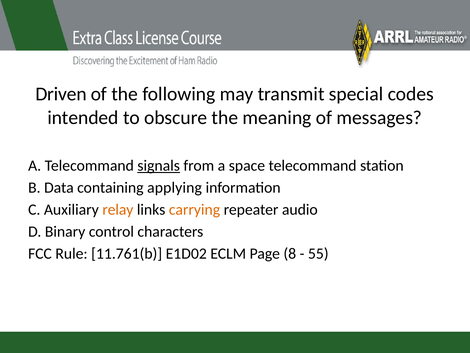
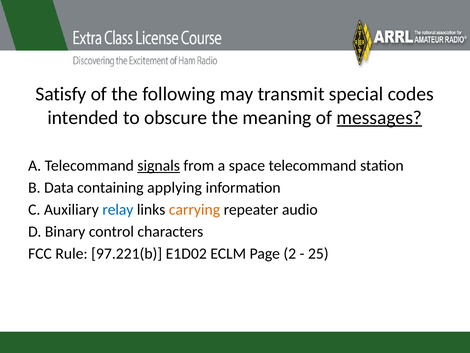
Driven: Driven -> Satisfy (61, 94)
messages underline: none -> present (379, 117)
relay colour: orange -> blue (118, 209)
11.761(b: 11.761(b -> 97.221(b (127, 253)
8: 8 -> 2 (290, 253)
55: 55 -> 25 (318, 253)
